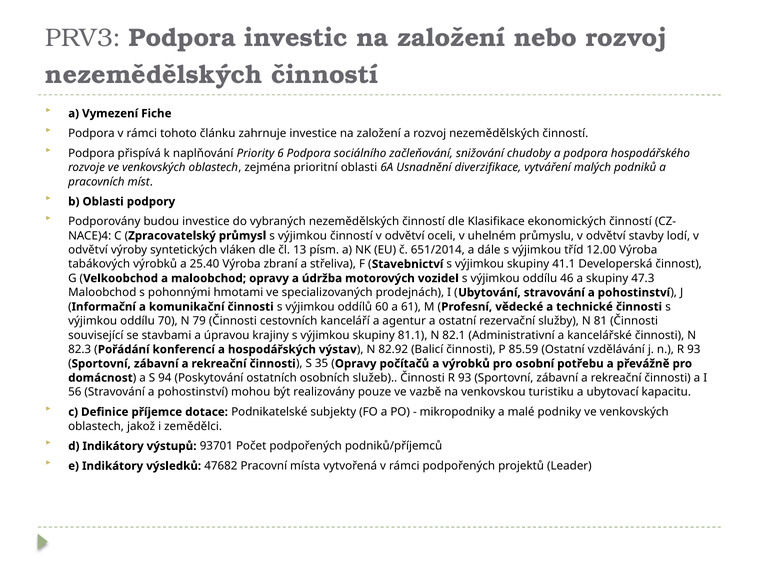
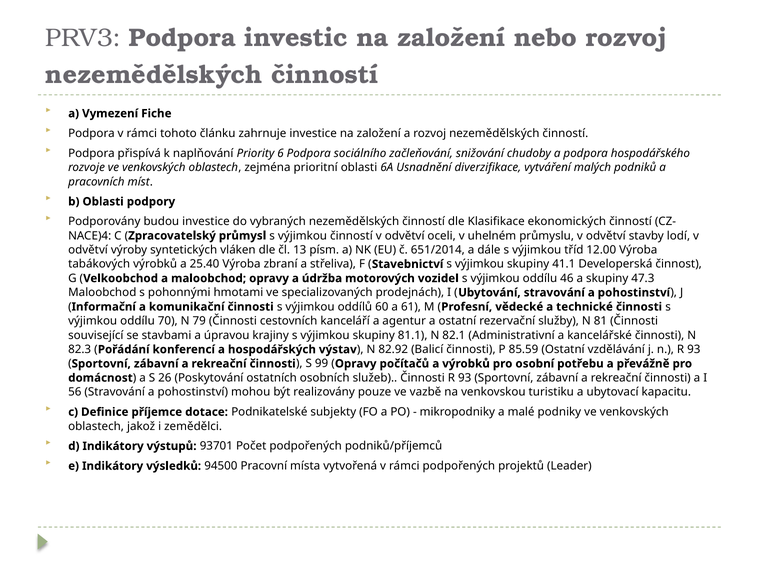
35: 35 -> 99 (322, 364)
94: 94 -> 26 (165, 378)
47682: 47682 -> 94500 (221, 466)
